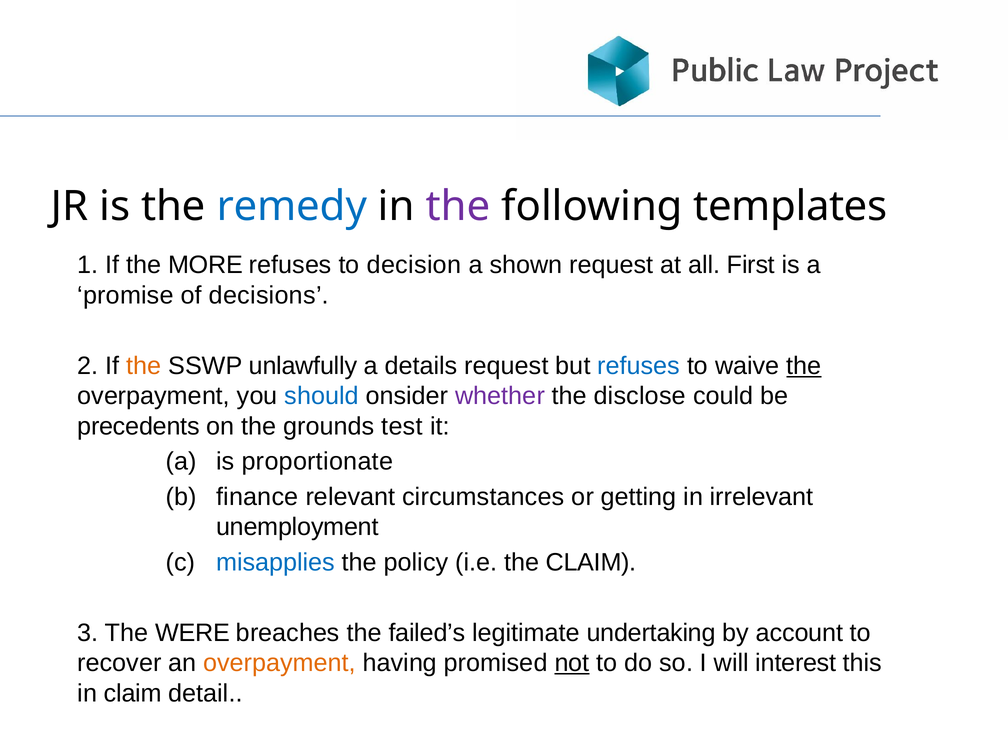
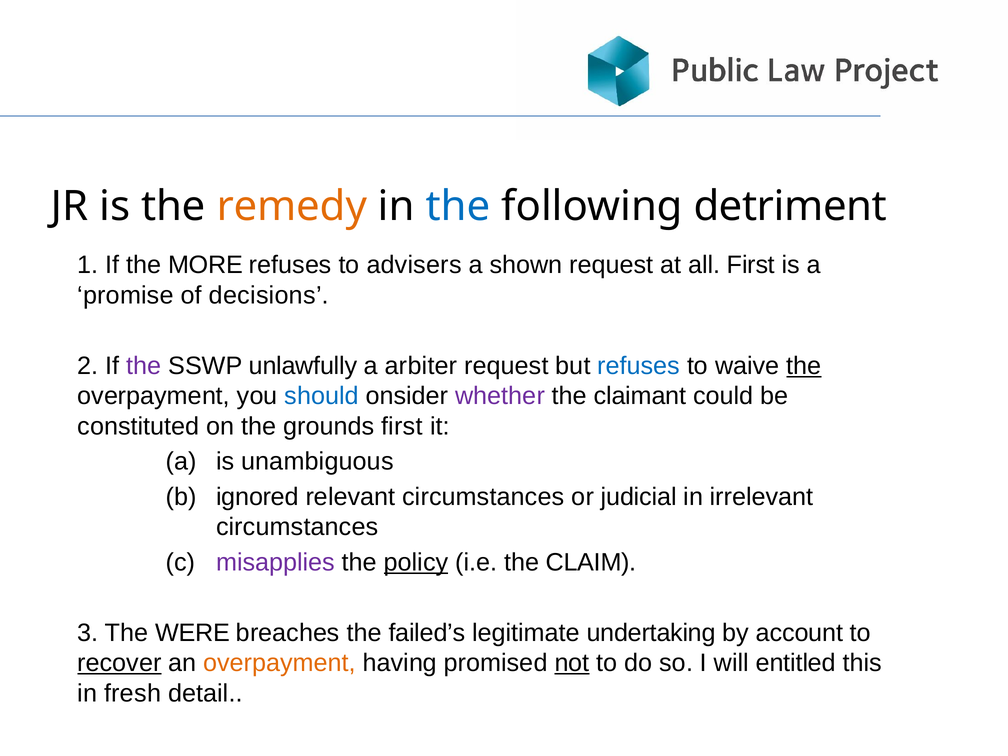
remedy colour: blue -> orange (292, 206)
the colour: purple -> blue (458, 206)
templates: templates -> detriment (790, 206)
decision: decision -> advisers (414, 265)
the colour: orange -> purple (144, 366)
details: details -> arbiter (421, 366)
disclose: disclose -> claimant (640, 396)
precedents: precedents -> constituted (138, 426)
grounds test: test -> first (402, 426)
proportionate: proportionate -> unambiguous (317, 462)
finance: finance -> ignored (257, 497)
getting: getting -> judicial (639, 497)
unemployment: unemployment -> circumstances (297, 527)
misapplies colour: blue -> purple (276, 562)
policy underline: none -> present (416, 562)
recover underline: none -> present (119, 663)
interest: interest -> entitled (796, 663)
in claim: claim -> fresh (133, 693)
